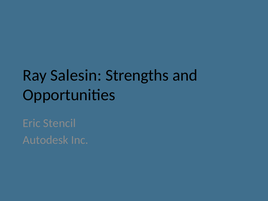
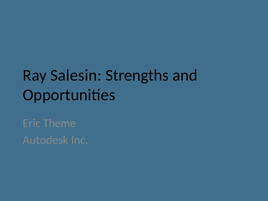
Stencil: Stencil -> Theme (60, 123)
